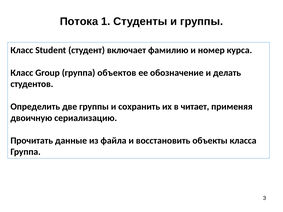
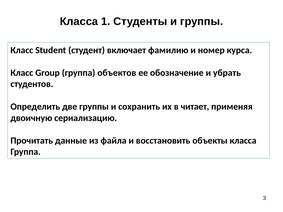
Потока: Потока -> Класса (79, 22)
делать: делать -> убрать (227, 73)
